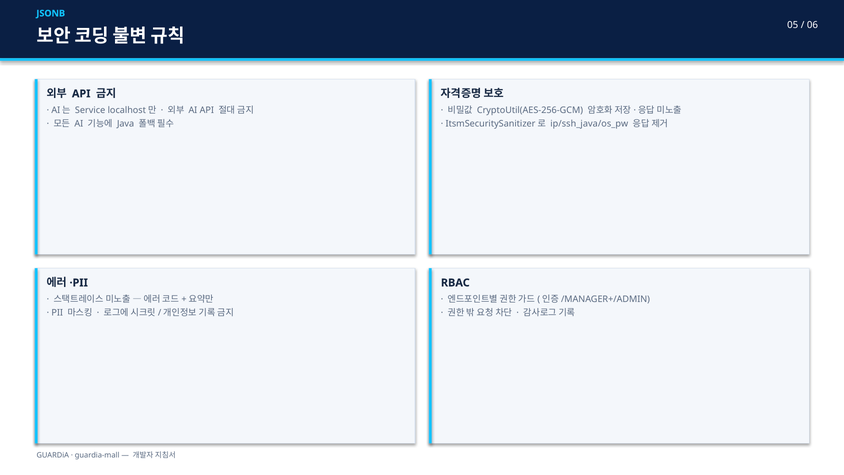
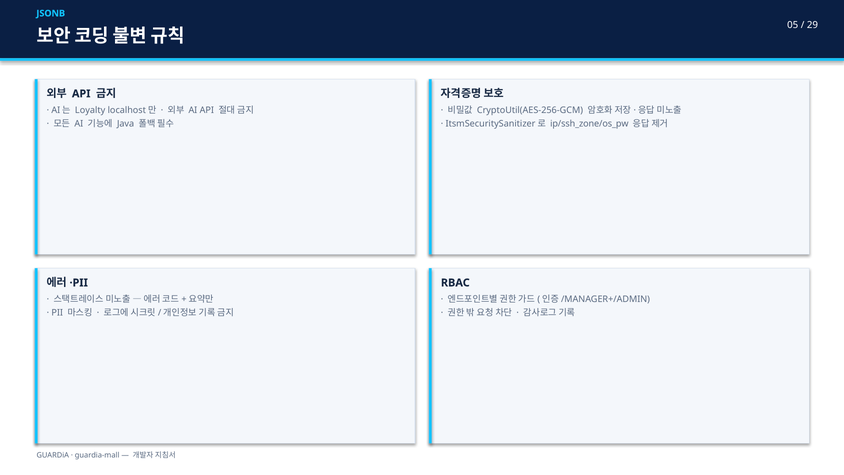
06: 06 -> 29 (812, 25)
Service: Service -> Loyalty (90, 110)
ip/ssh_java/os_pw: ip/ssh_java/os_pw -> ip/ssh_zone/os_pw (589, 123)
